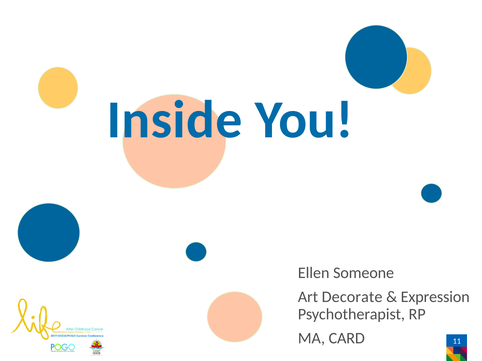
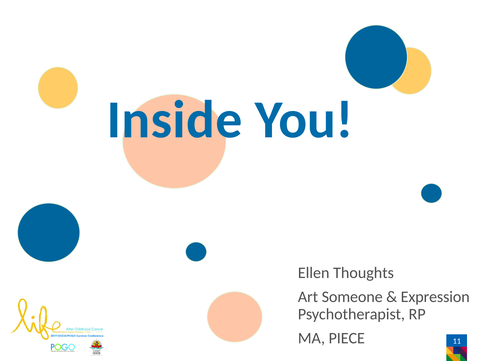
Someone: Someone -> Thoughts (364, 273)
Decorate: Decorate -> Someone (352, 297)
CARD: CARD -> PIECE (347, 339)
